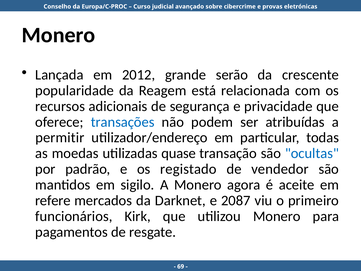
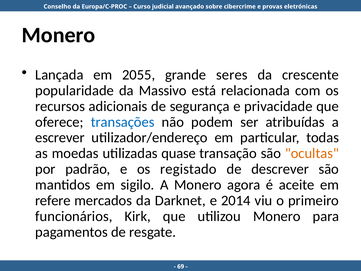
2012: 2012 -> 2055 (139, 75)
serão: serão -> seres (232, 75)
Reagem: Reagem -> Massivo (163, 90)
permitir: permitir -> escrever (60, 138)
ocultas colour: blue -> orange (312, 153)
vendedor: vendedor -> descrever (280, 169)
2087: 2087 -> 2014 (236, 200)
